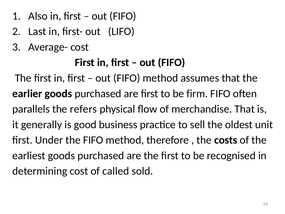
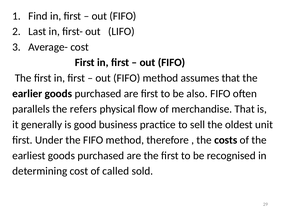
Also: Also -> Find (38, 16)
firm: firm -> also (197, 93)
